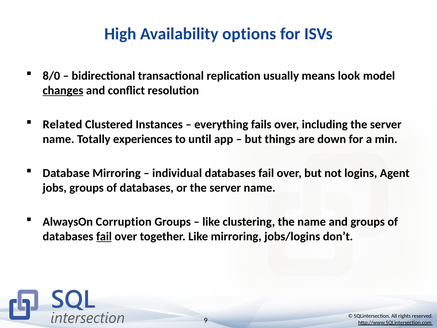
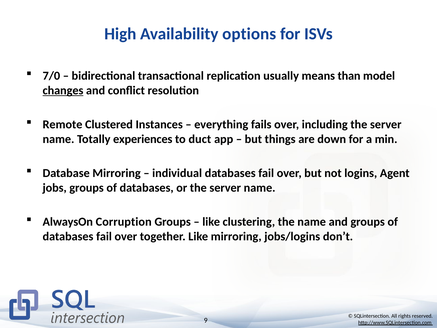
8/0: 8/0 -> 7/0 (51, 76)
look: look -> than (349, 76)
Related: Related -> Remote (63, 124)
until: until -> duct (200, 139)
fail underline: present -> none (104, 236)
